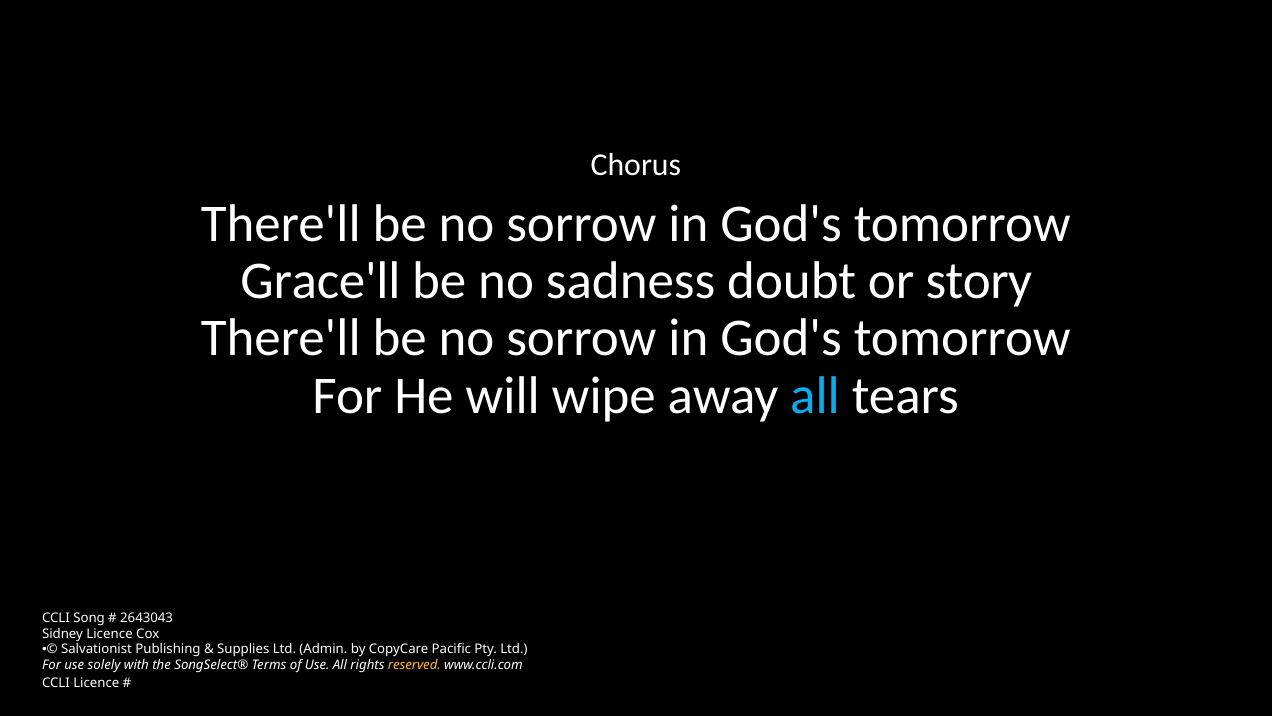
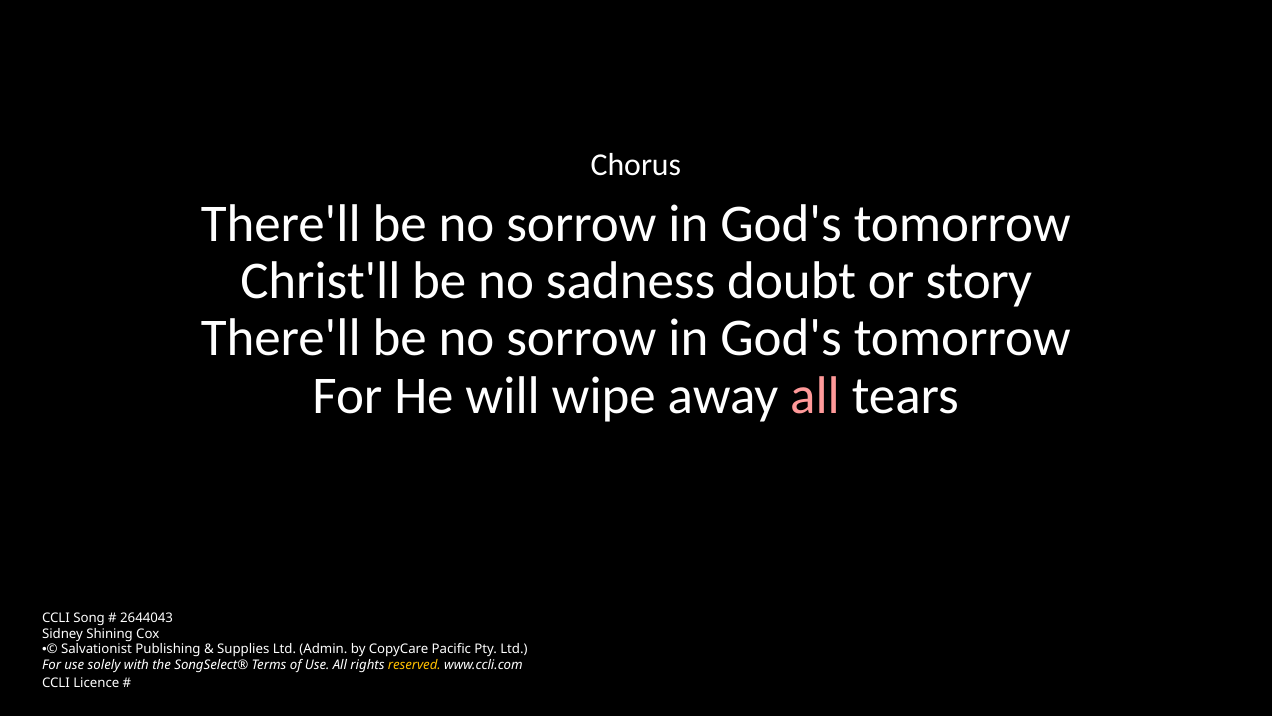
Grace'll: Grace'll -> Christ'll (320, 281)
all colour: light blue -> pink (815, 395)
2643043: 2643043 -> 2644043 (147, 617)
Sidney Licence: Licence -> Shining (110, 633)
